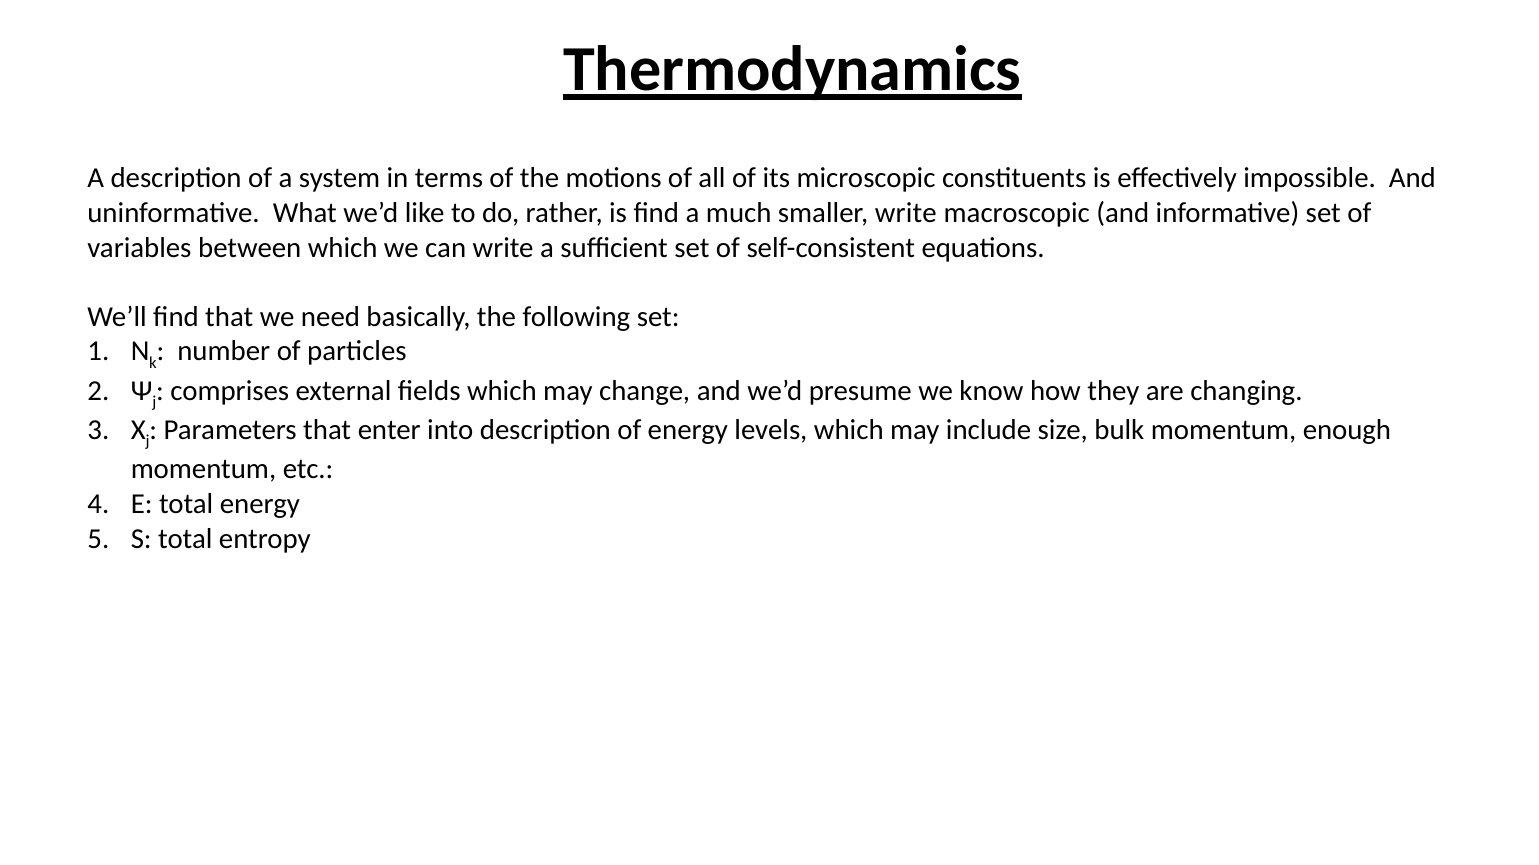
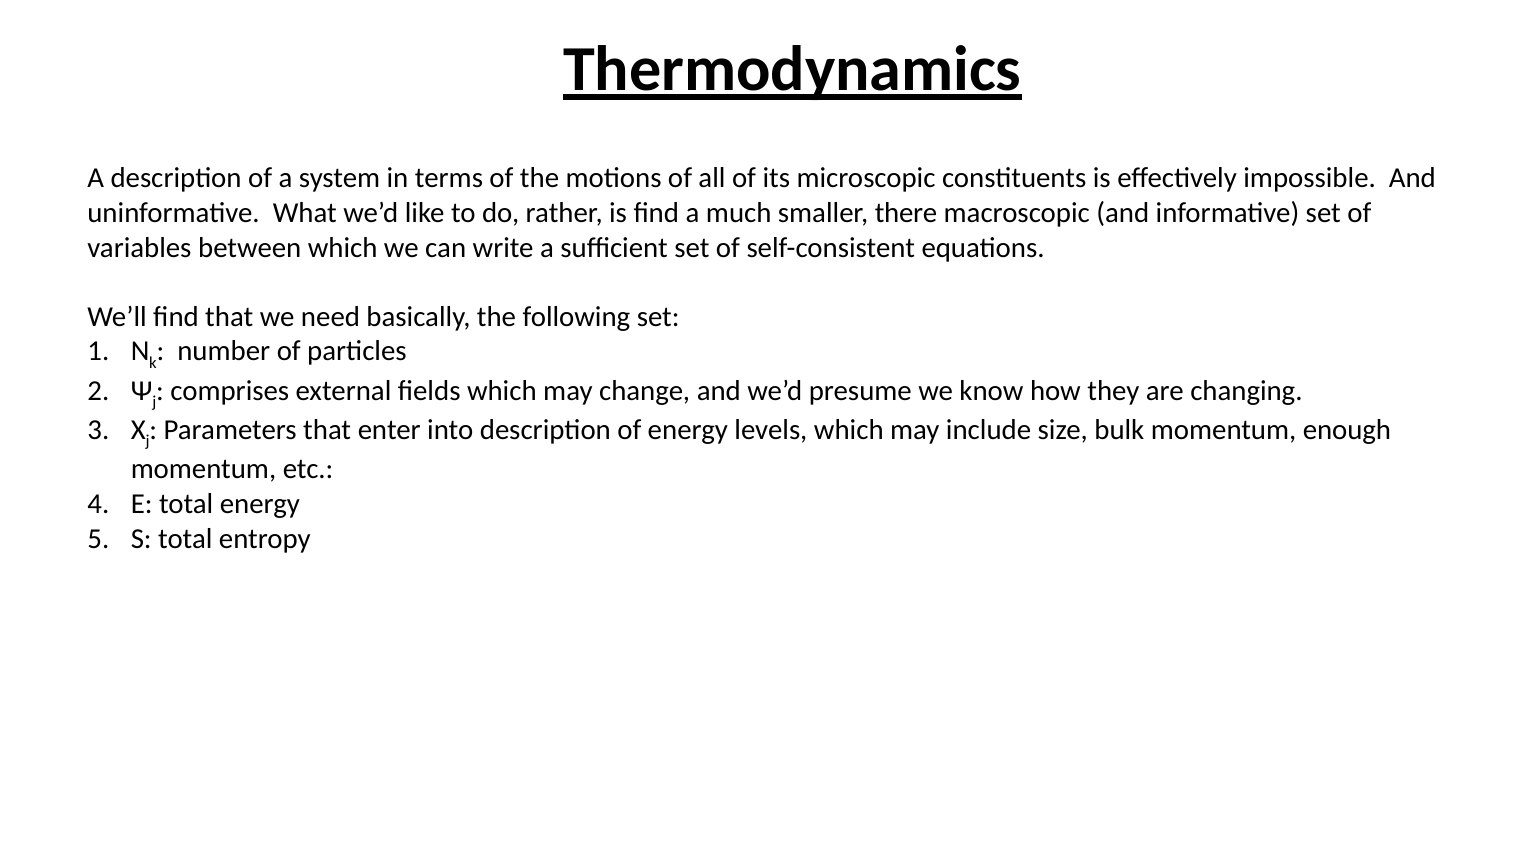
smaller write: write -> there (906, 213)
